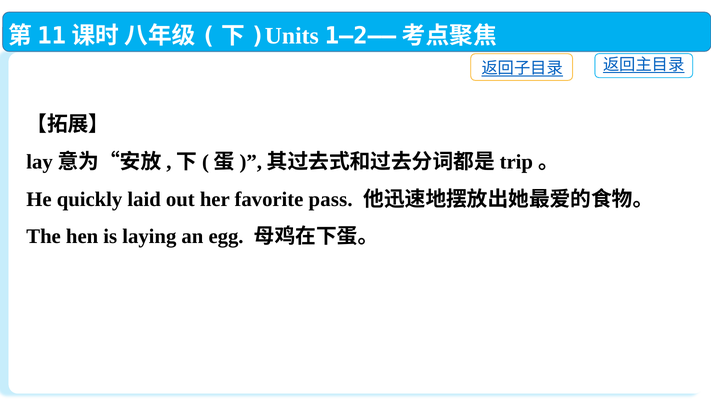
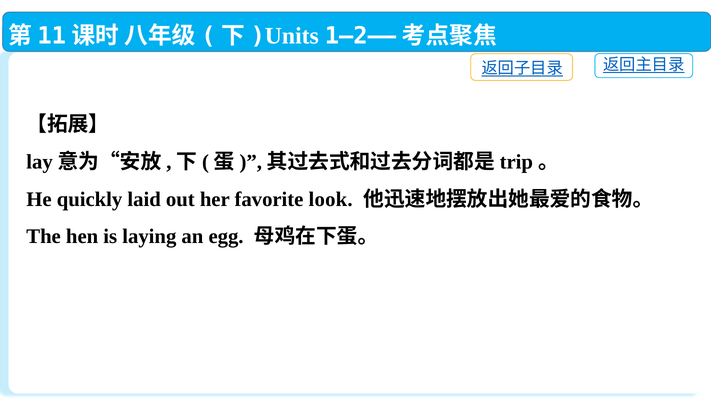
pass: pass -> look (331, 199)
